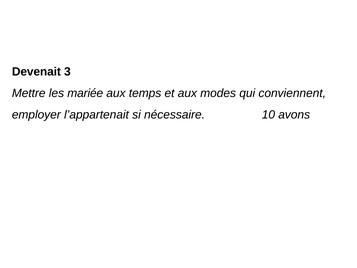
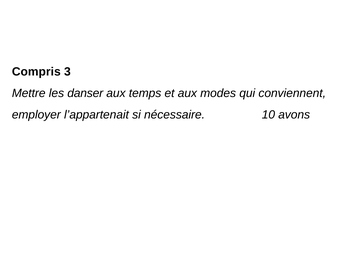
Devenait: Devenait -> Compris (36, 72)
mariée: mariée -> danser (85, 93)
